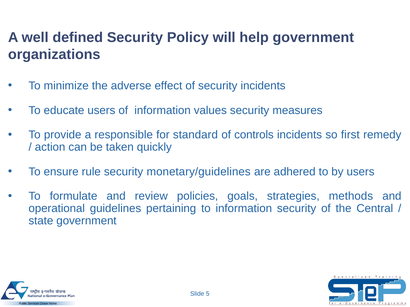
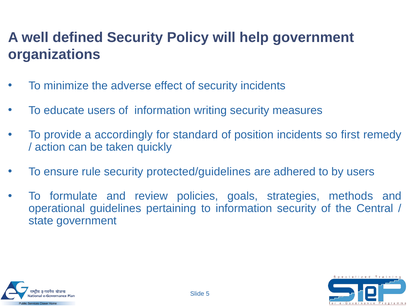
values: values -> writing (210, 110)
responsible: responsible -> accordingly (124, 135)
controls: controls -> position (254, 135)
monetary/guidelines: monetary/guidelines -> protected/guidelines (199, 172)
